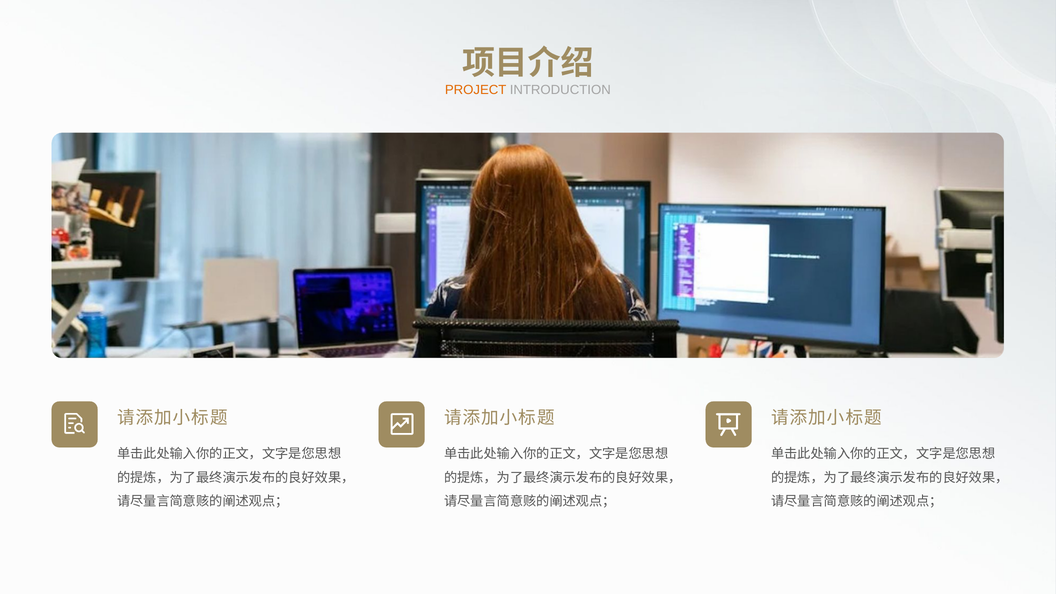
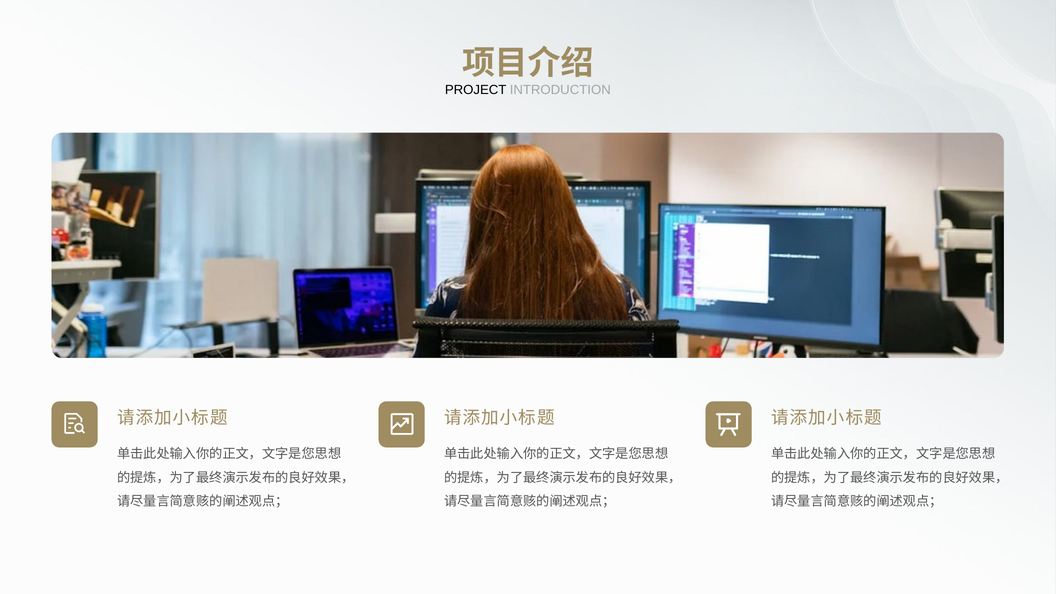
PROJECT colour: orange -> black (476, 90)
